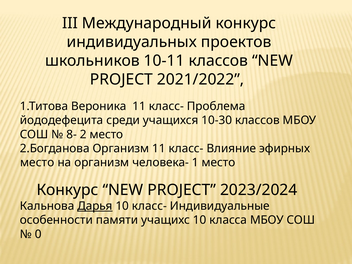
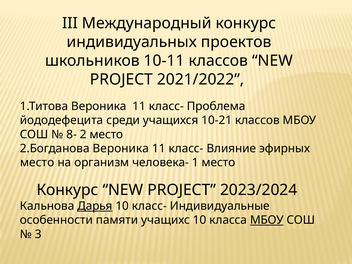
10-30: 10-30 -> 10-21 (217, 120)
2.Богданова Организм: Организм -> Вероника (121, 149)
МБОУ underline: none -> present (267, 220)
0: 0 -> 3 (38, 234)
